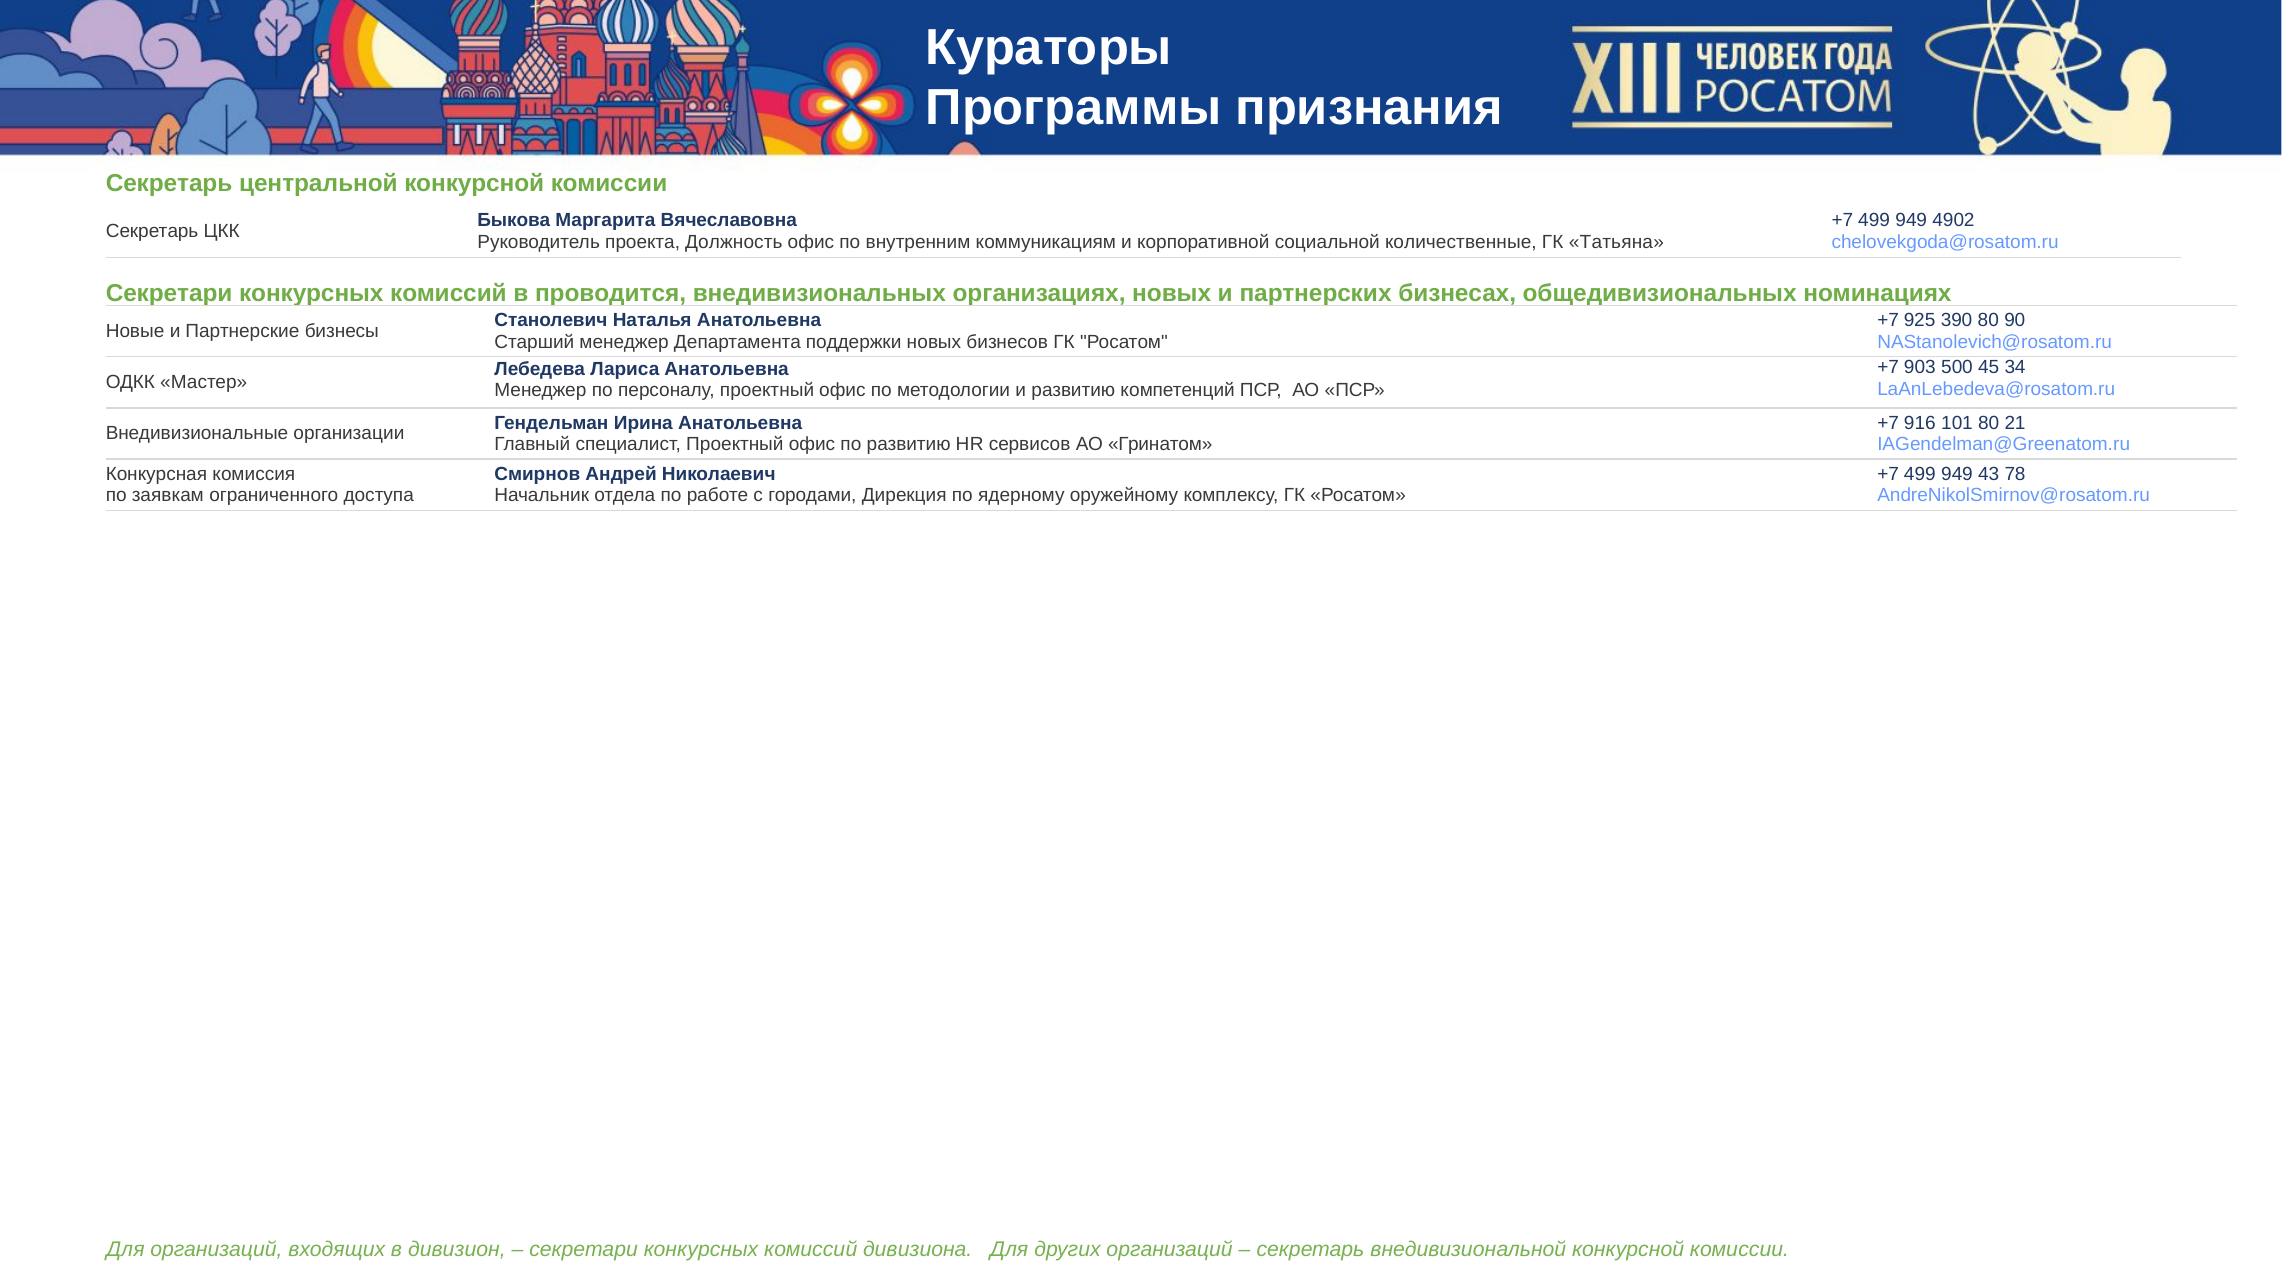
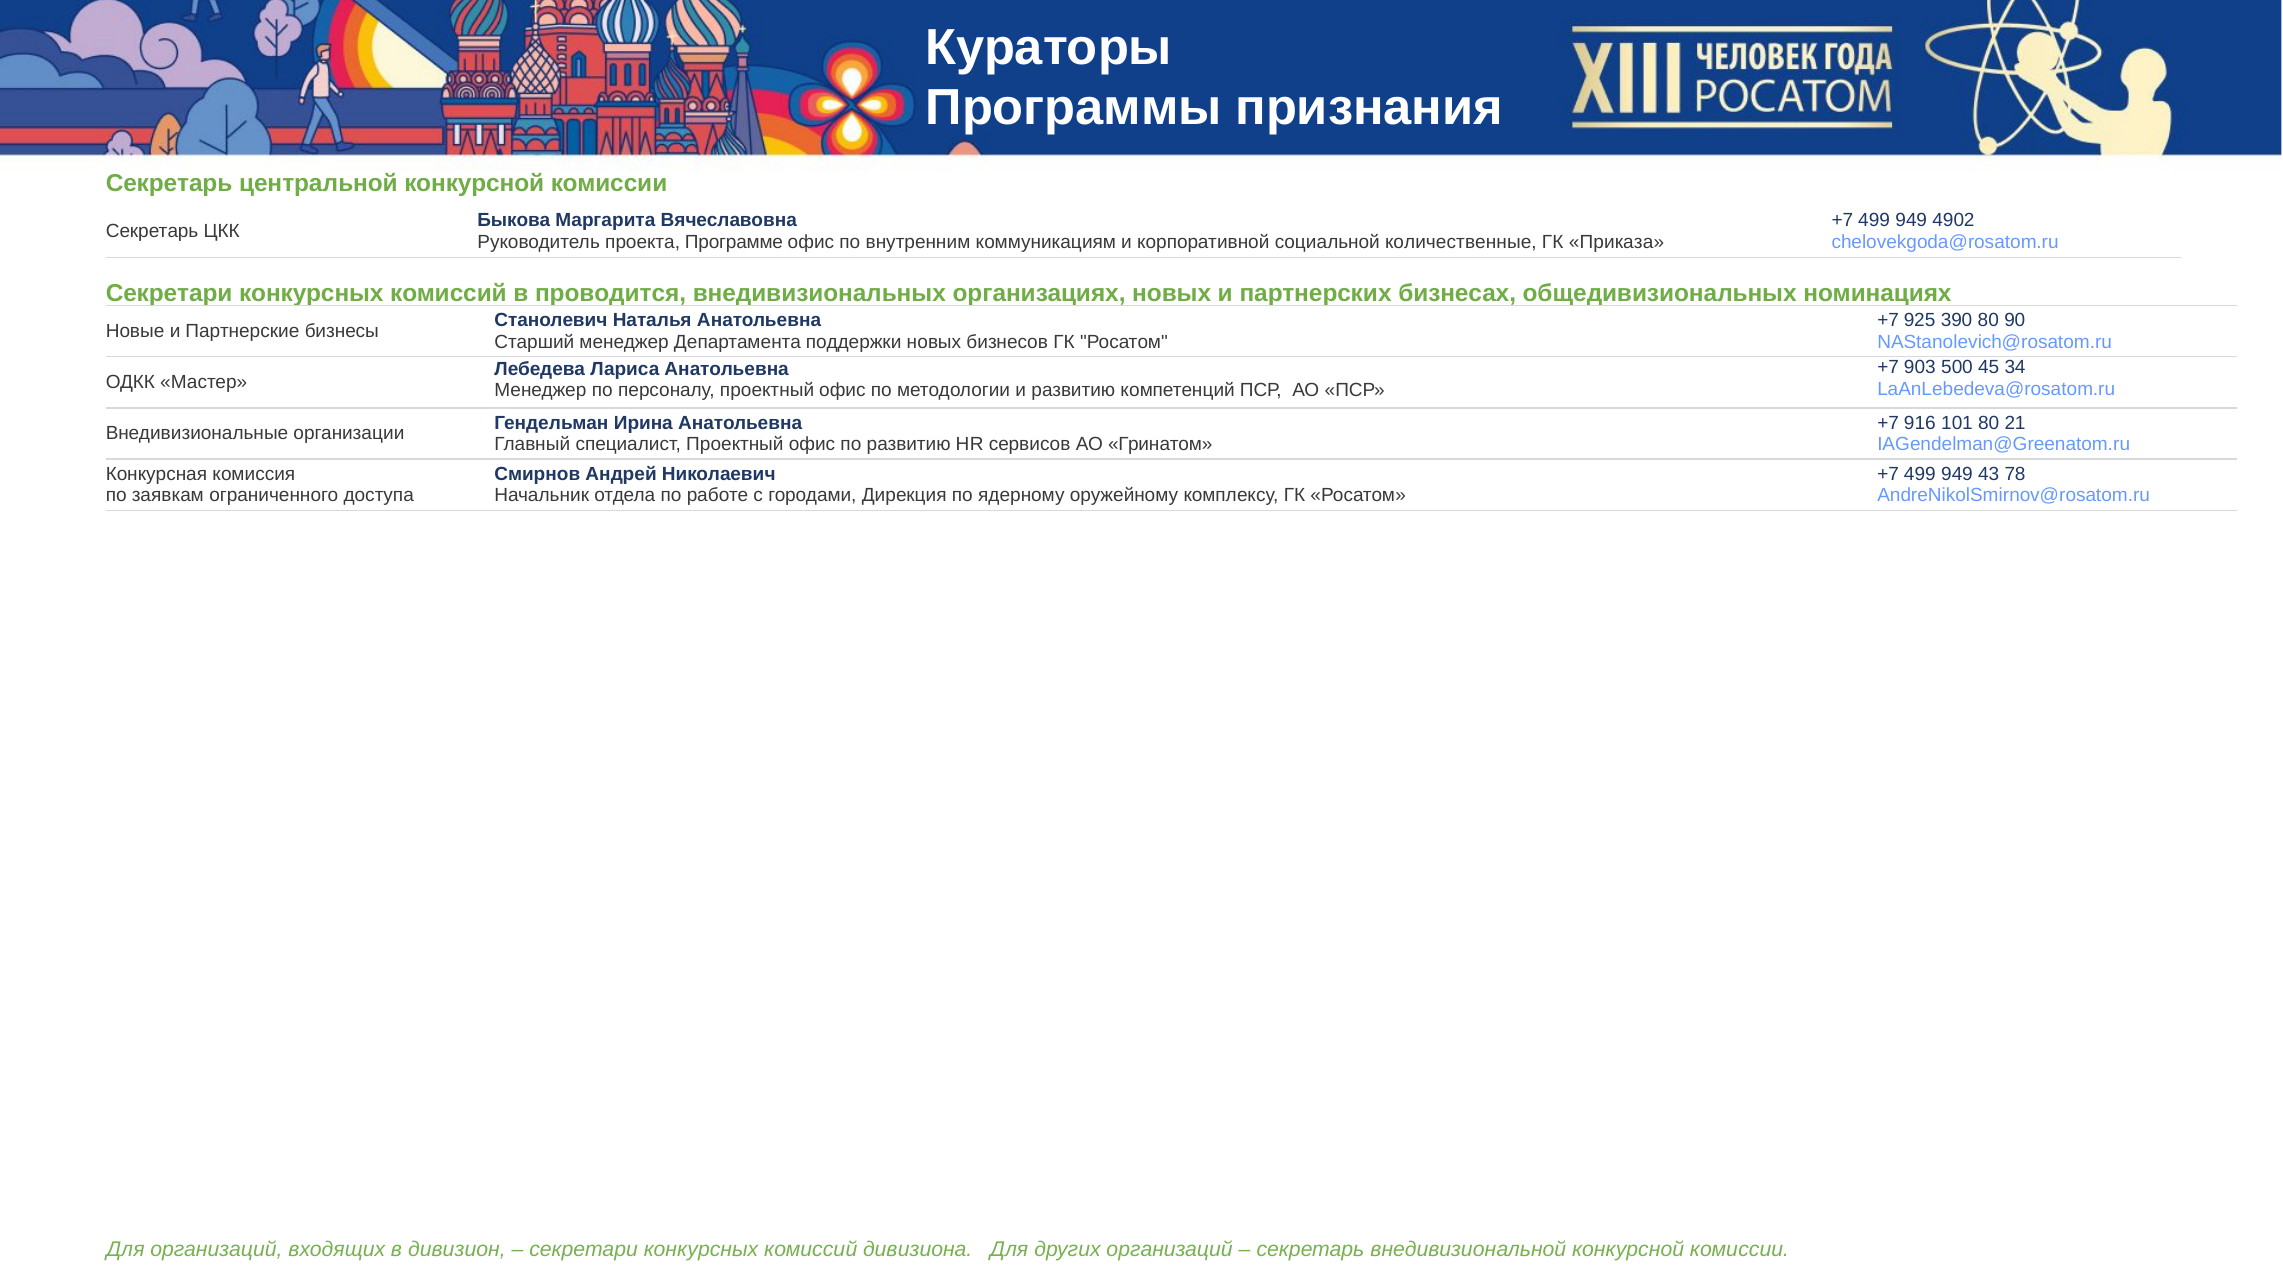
Должность: Должность -> Программе (734, 242)
Татьяна: Татьяна -> Приказа (1616, 242)
